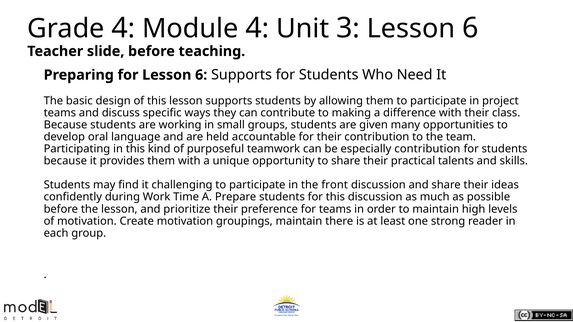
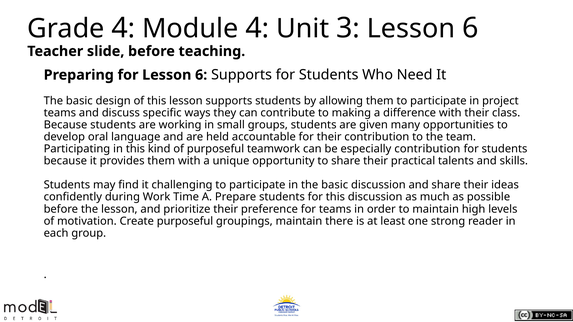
in the front: front -> basic (335, 185)
Create motivation: motivation -> purposeful (185, 221)
